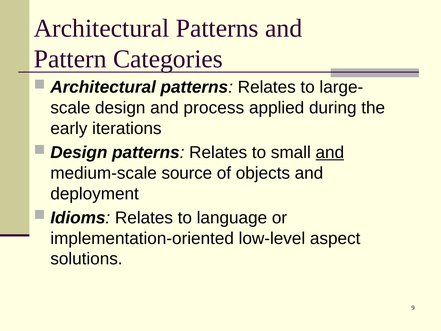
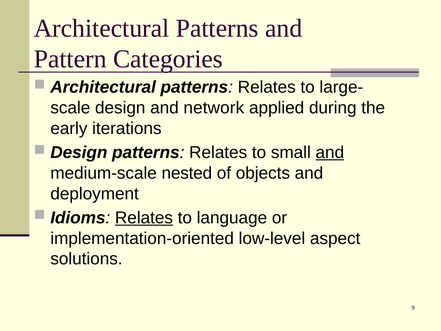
process: process -> network (214, 108)
source: source -> nested (187, 173)
Relates underline: none -> present (144, 218)
